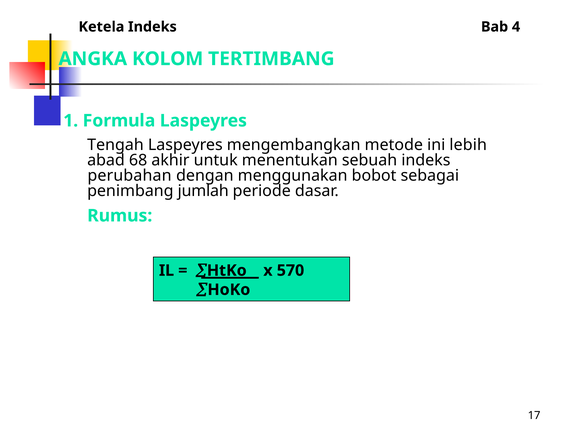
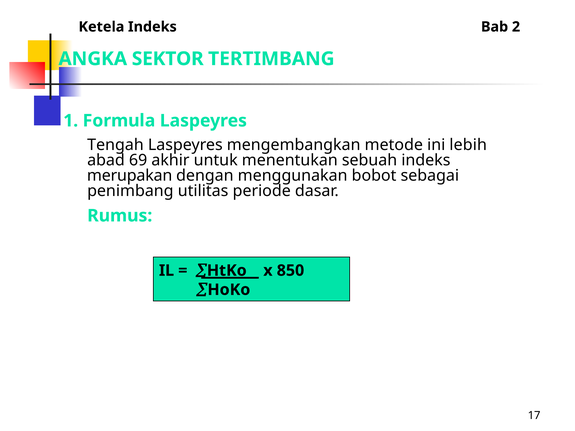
4: 4 -> 2 (516, 27)
KOLOM: KOLOM -> SEKTOR (168, 59)
68: 68 -> 69 (138, 160)
perubahan: perubahan -> merupakan (130, 176)
jumlah: jumlah -> utilitas (203, 191)
570: 570 -> 850 (290, 271)
